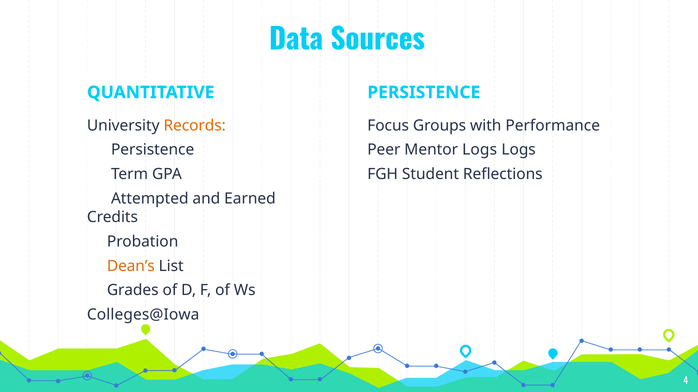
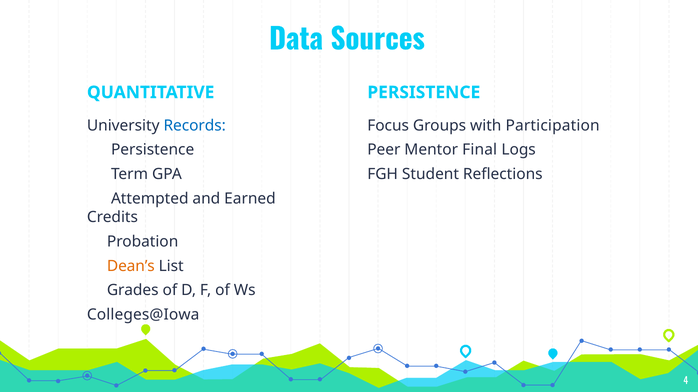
Records colour: orange -> blue (195, 126)
Performance: Performance -> Participation (553, 126)
Mentor Logs: Logs -> Final (480, 150)
